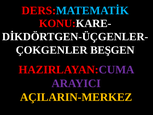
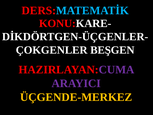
AÇILARIN-MERKEZ: AÇILARIN-MERKEZ -> ÜÇGENDE-MERKEZ (76, 97)
